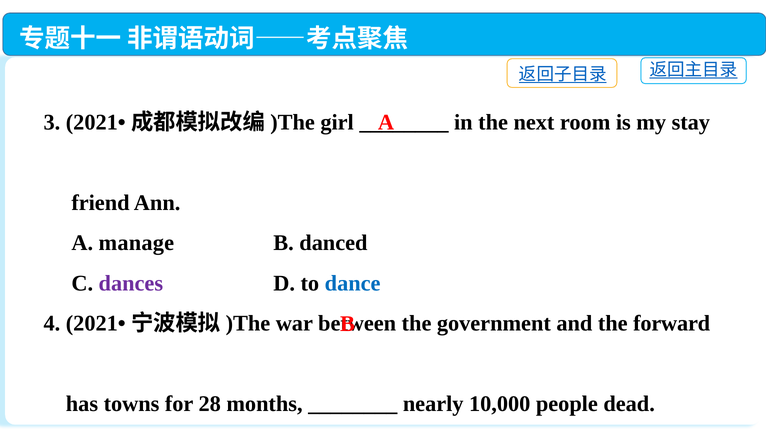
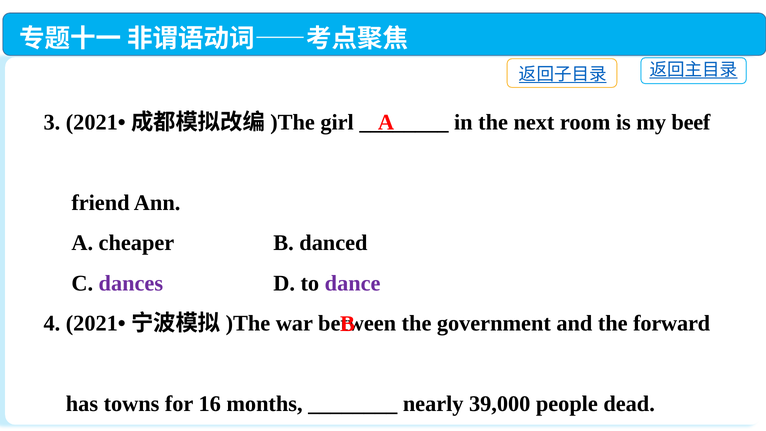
stay: stay -> beef (691, 122)
manage: manage -> cheaper (136, 243)
dance colour: blue -> purple (353, 283)
28: 28 -> 16 (210, 404)
10,000: 10,000 -> 39,000 (500, 404)
